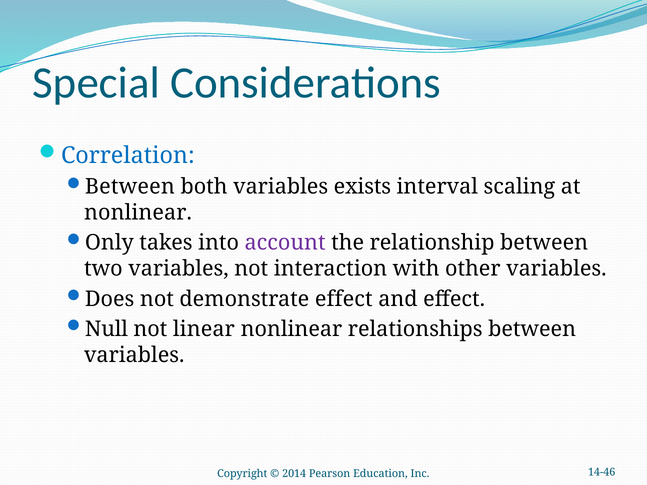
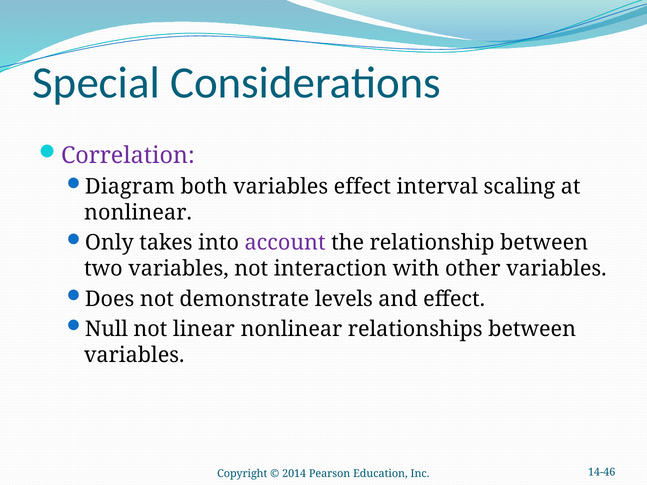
Correlation colour: blue -> purple (128, 156)
Between: Between -> Diagram (130, 187)
variables exists: exists -> effect (362, 187)
demonstrate effect: effect -> levels (344, 299)
